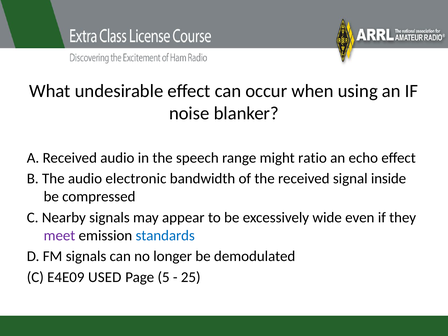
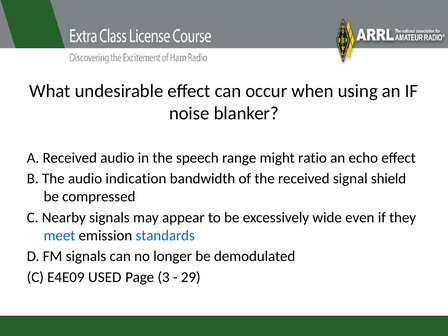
electronic: electronic -> indication (136, 179)
inside: inside -> shield (389, 179)
meet colour: purple -> blue (59, 235)
5: 5 -> 3 (164, 277)
25: 25 -> 29 (191, 277)
